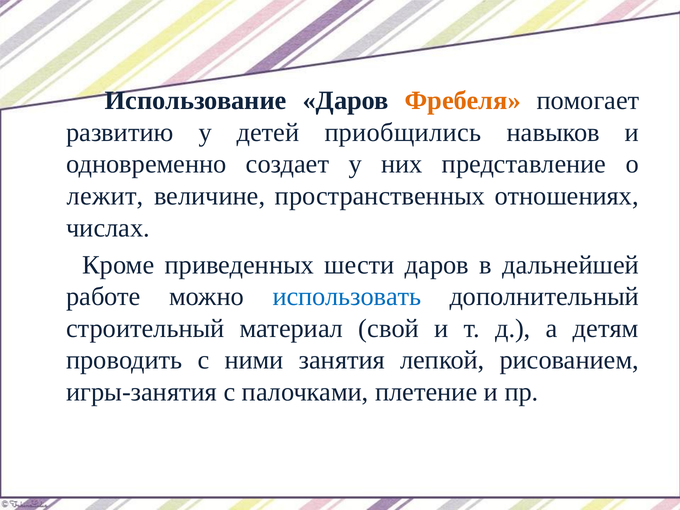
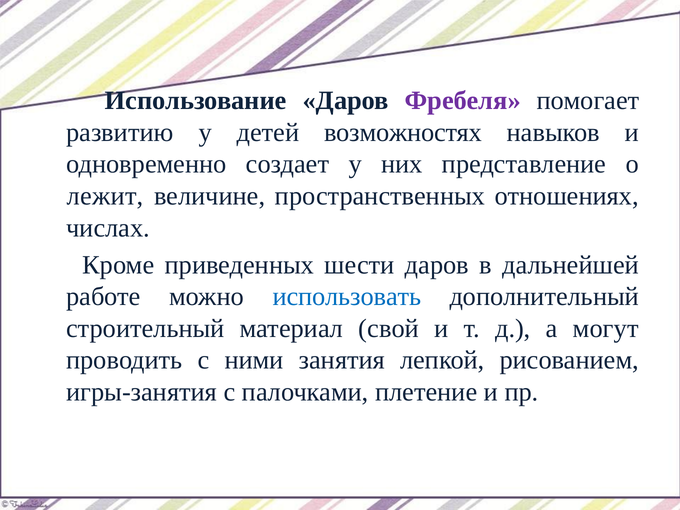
Фребеля colour: orange -> purple (463, 101)
приобщились: приобщились -> возможностях (403, 133)
детям: детям -> могут (606, 328)
